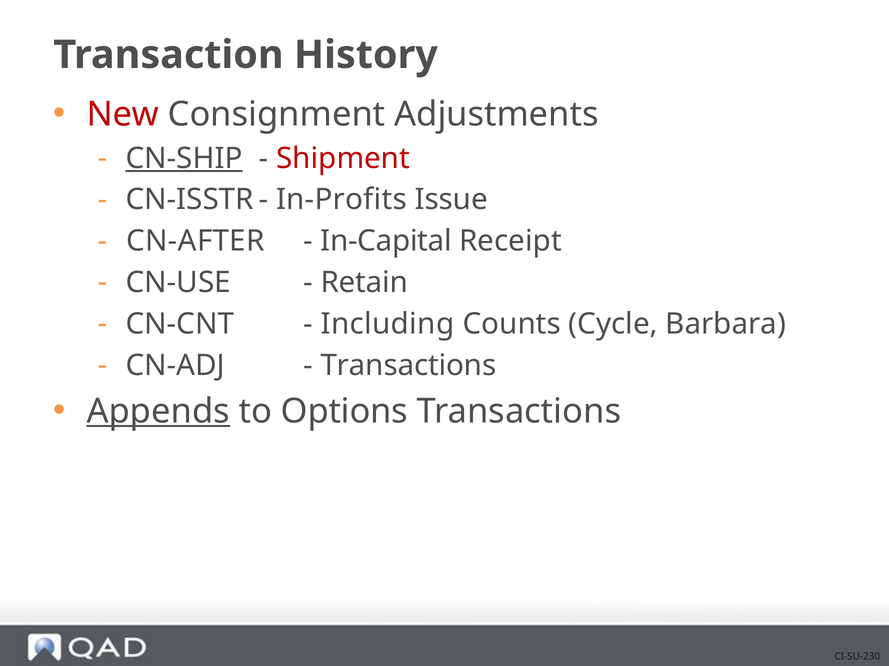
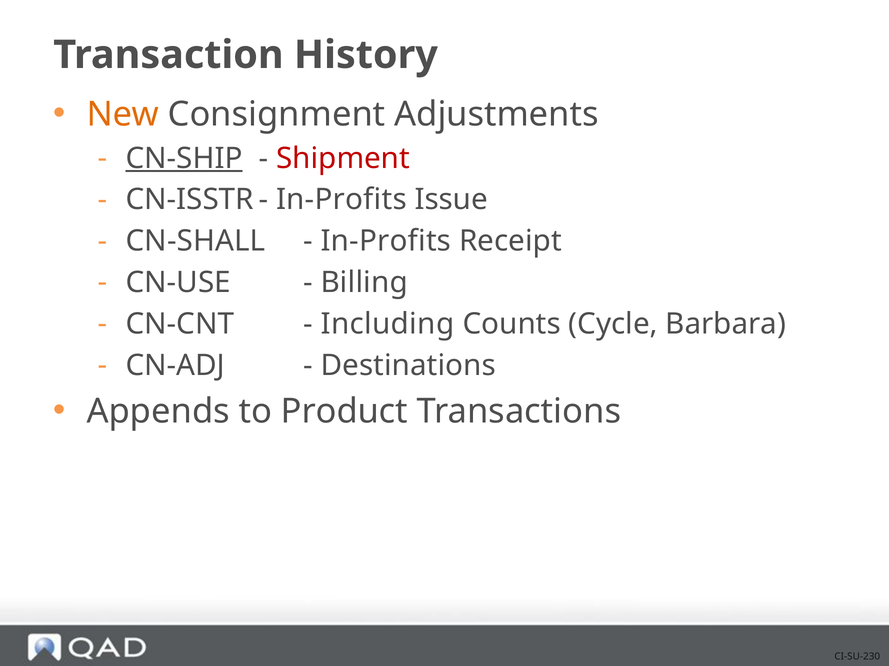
New colour: red -> orange (123, 114)
CN-AFTER: CN-AFTER -> CN-SHALL (195, 241)
In-Capital: In-Capital -> In-Profits (386, 241)
Retain: Retain -> Billing (364, 283)
Transactions: Transactions -> Destinations (408, 366)
Appends underline: present -> none (158, 412)
Options: Options -> Product (344, 412)
